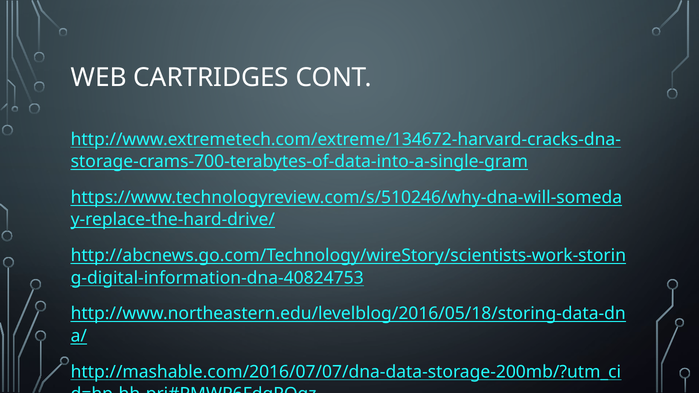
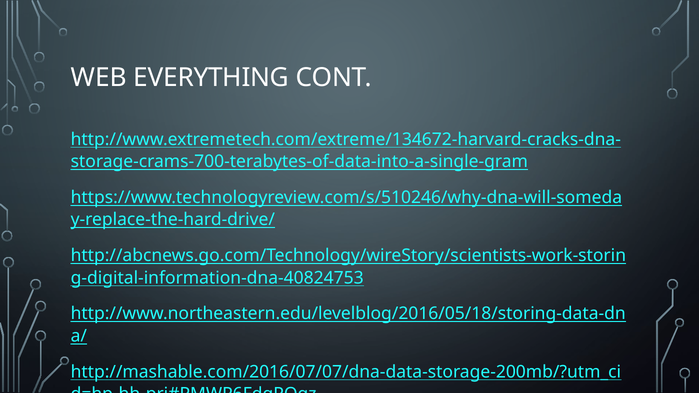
CARTRIDGES: CARTRIDGES -> EVERYTHING (211, 78)
